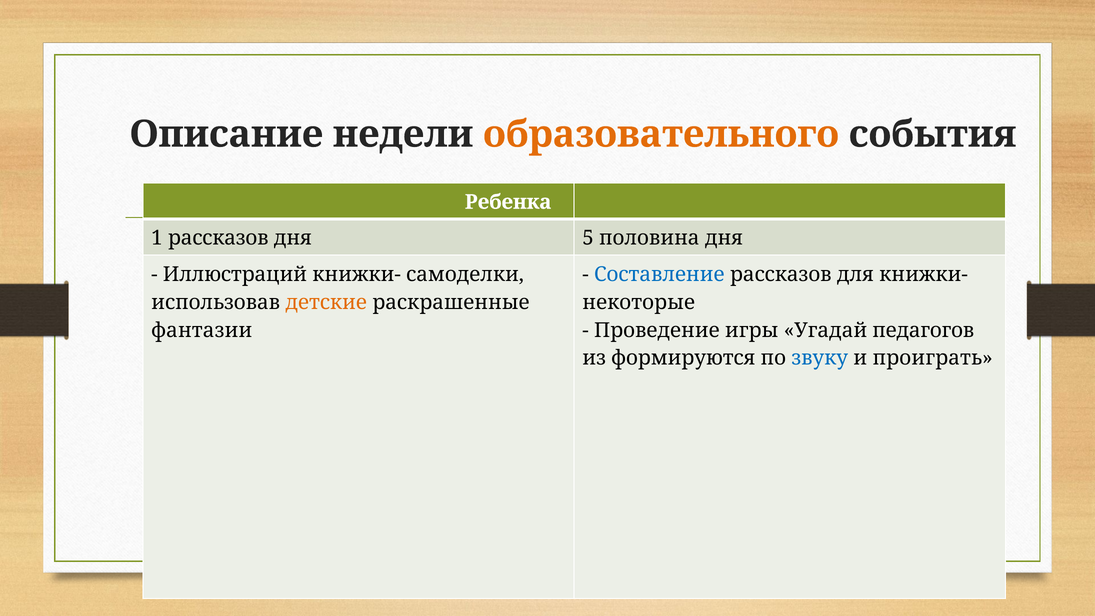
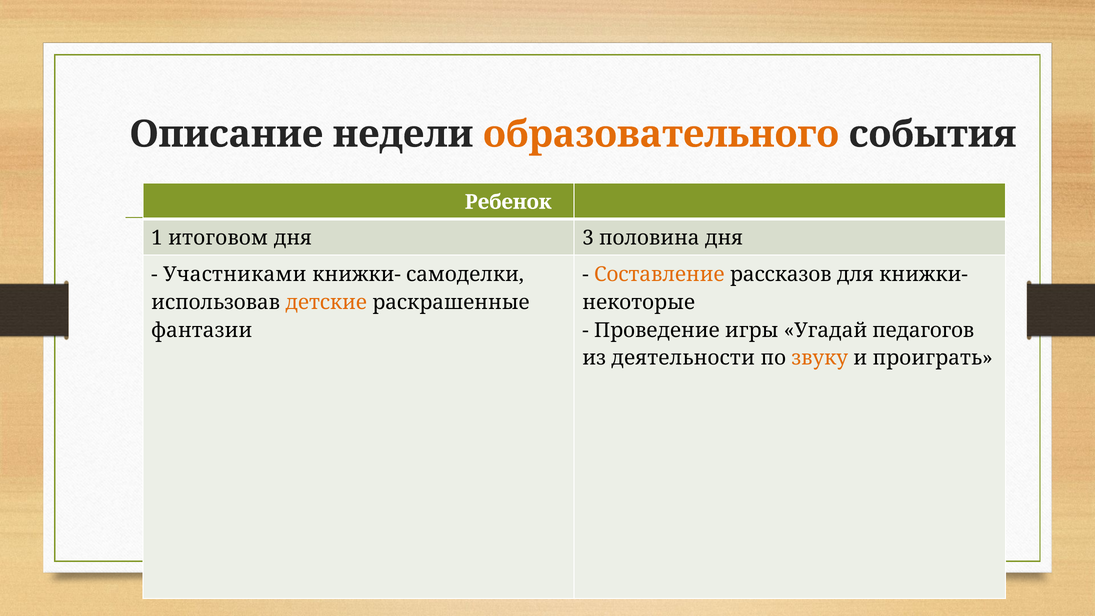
Ребенка: Ребенка -> Ребенок (508, 202)
1 рассказов: рассказов -> итоговом (218, 238)
5: 5 -> 3 (588, 238)
Иллюстраций: Иллюстраций -> Участниками (235, 274)
Составление colour: blue -> orange (659, 274)
формируются: формируются -> деятельности (683, 358)
звуку colour: blue -> orange (820, 358)
